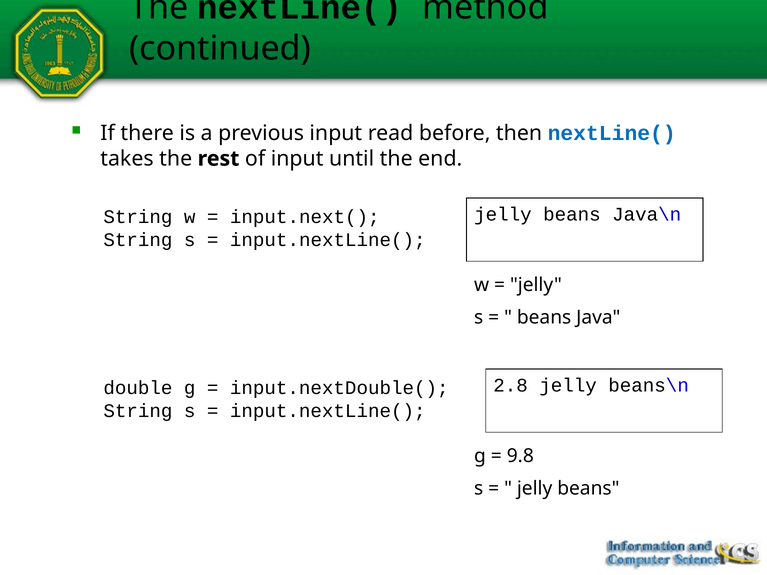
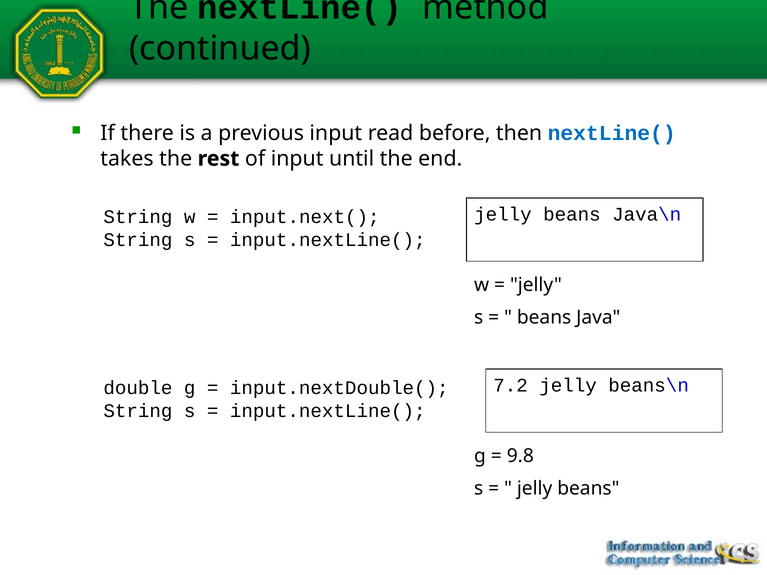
2.8: 2.8 -> 7.2 (511, 386)
